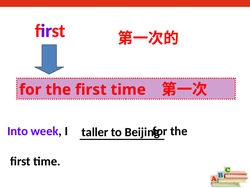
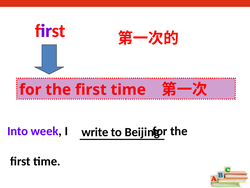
taller: taller -> write (95, 132)
